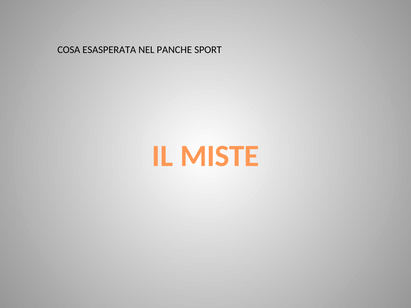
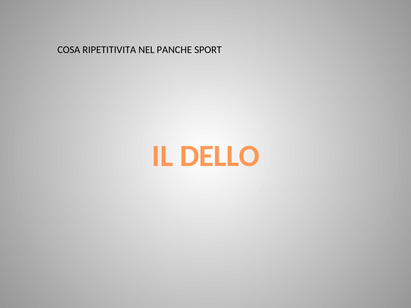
ESASPERATA: ESASPERATA -> RIPETITIVITA (109, 50)
MISTE: MISTE -> DELLO (220, 156)
